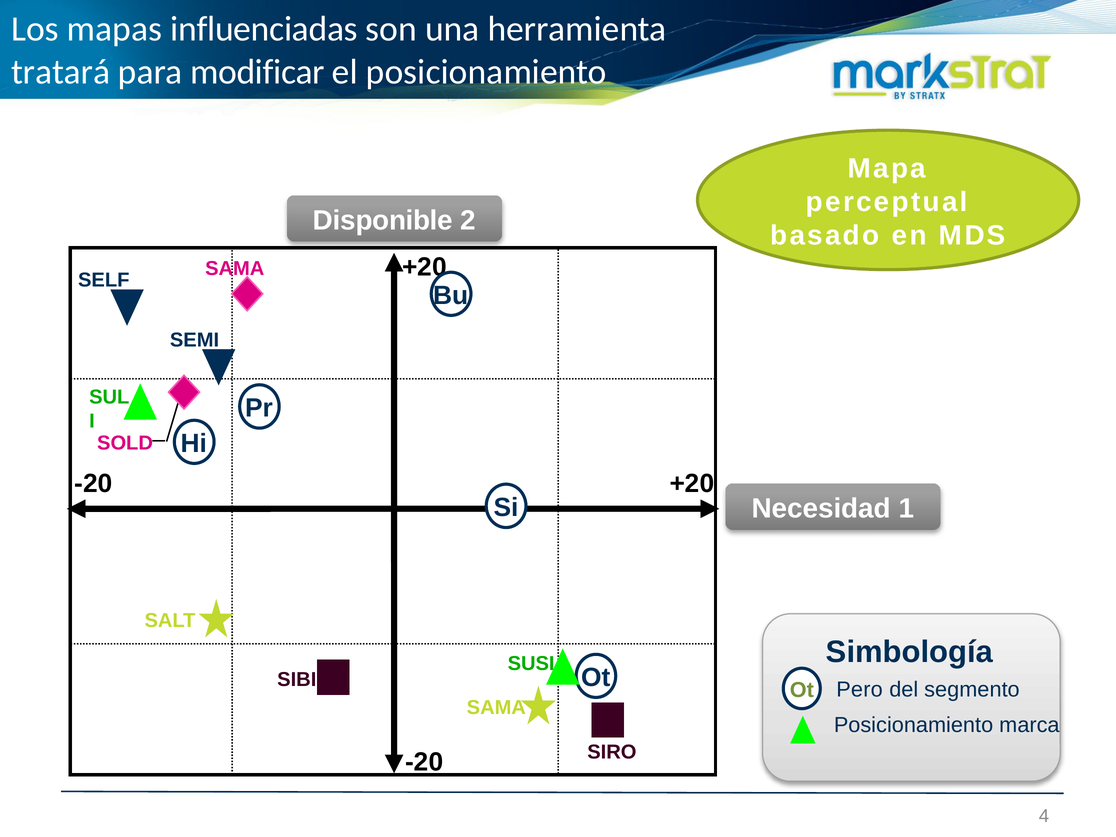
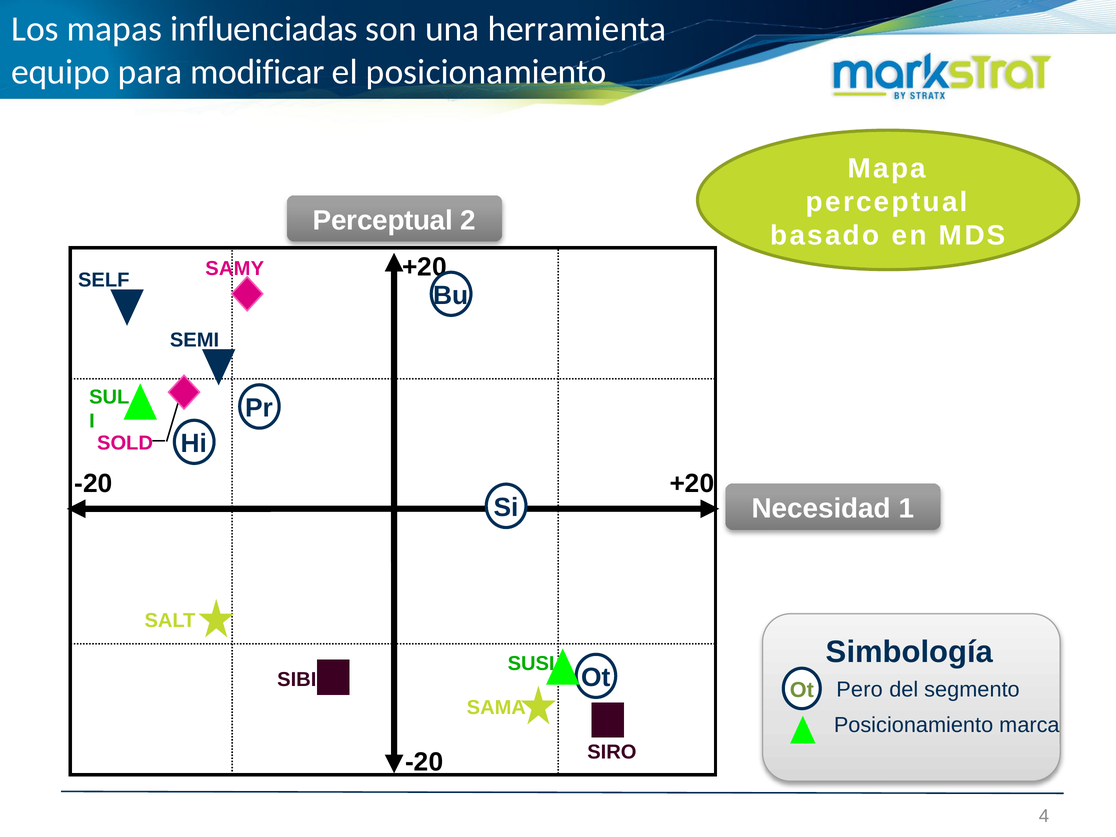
tratará: tratará -> equipo (61, 72)
Disponible: Disponible -> Perceptual (383, 220)
SAMA: SAMA -> SAMY (235, 268)
